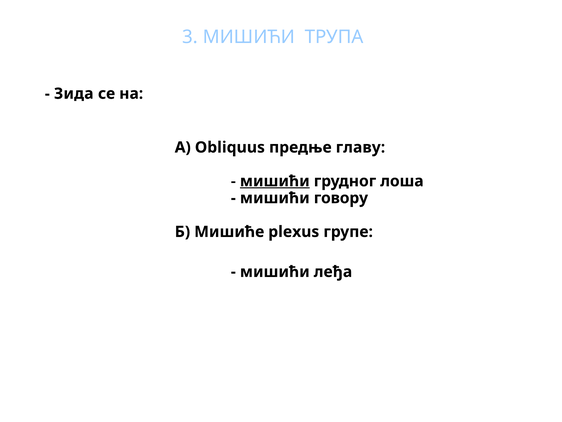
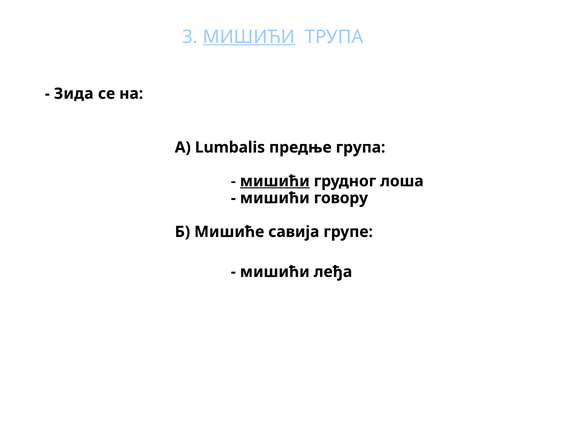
МИШИЋИ underline: none -> present (249, 37)
Obliquus: Obliquus -> Lumbalis (230, 147)
главу: главу -> групa (361, 147)
plexus: plexus -> савија (294, 232)
